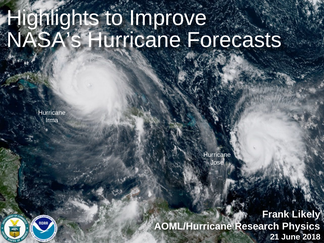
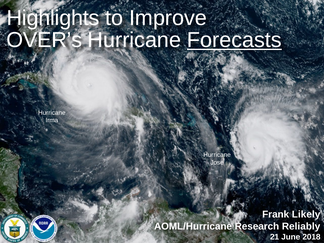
NASA’s: NASA’s -> OVER’s (44, 40)
Forecasts underline: none -> present (234, 40)
Physics: Physics -> Reliably (301, 226)
